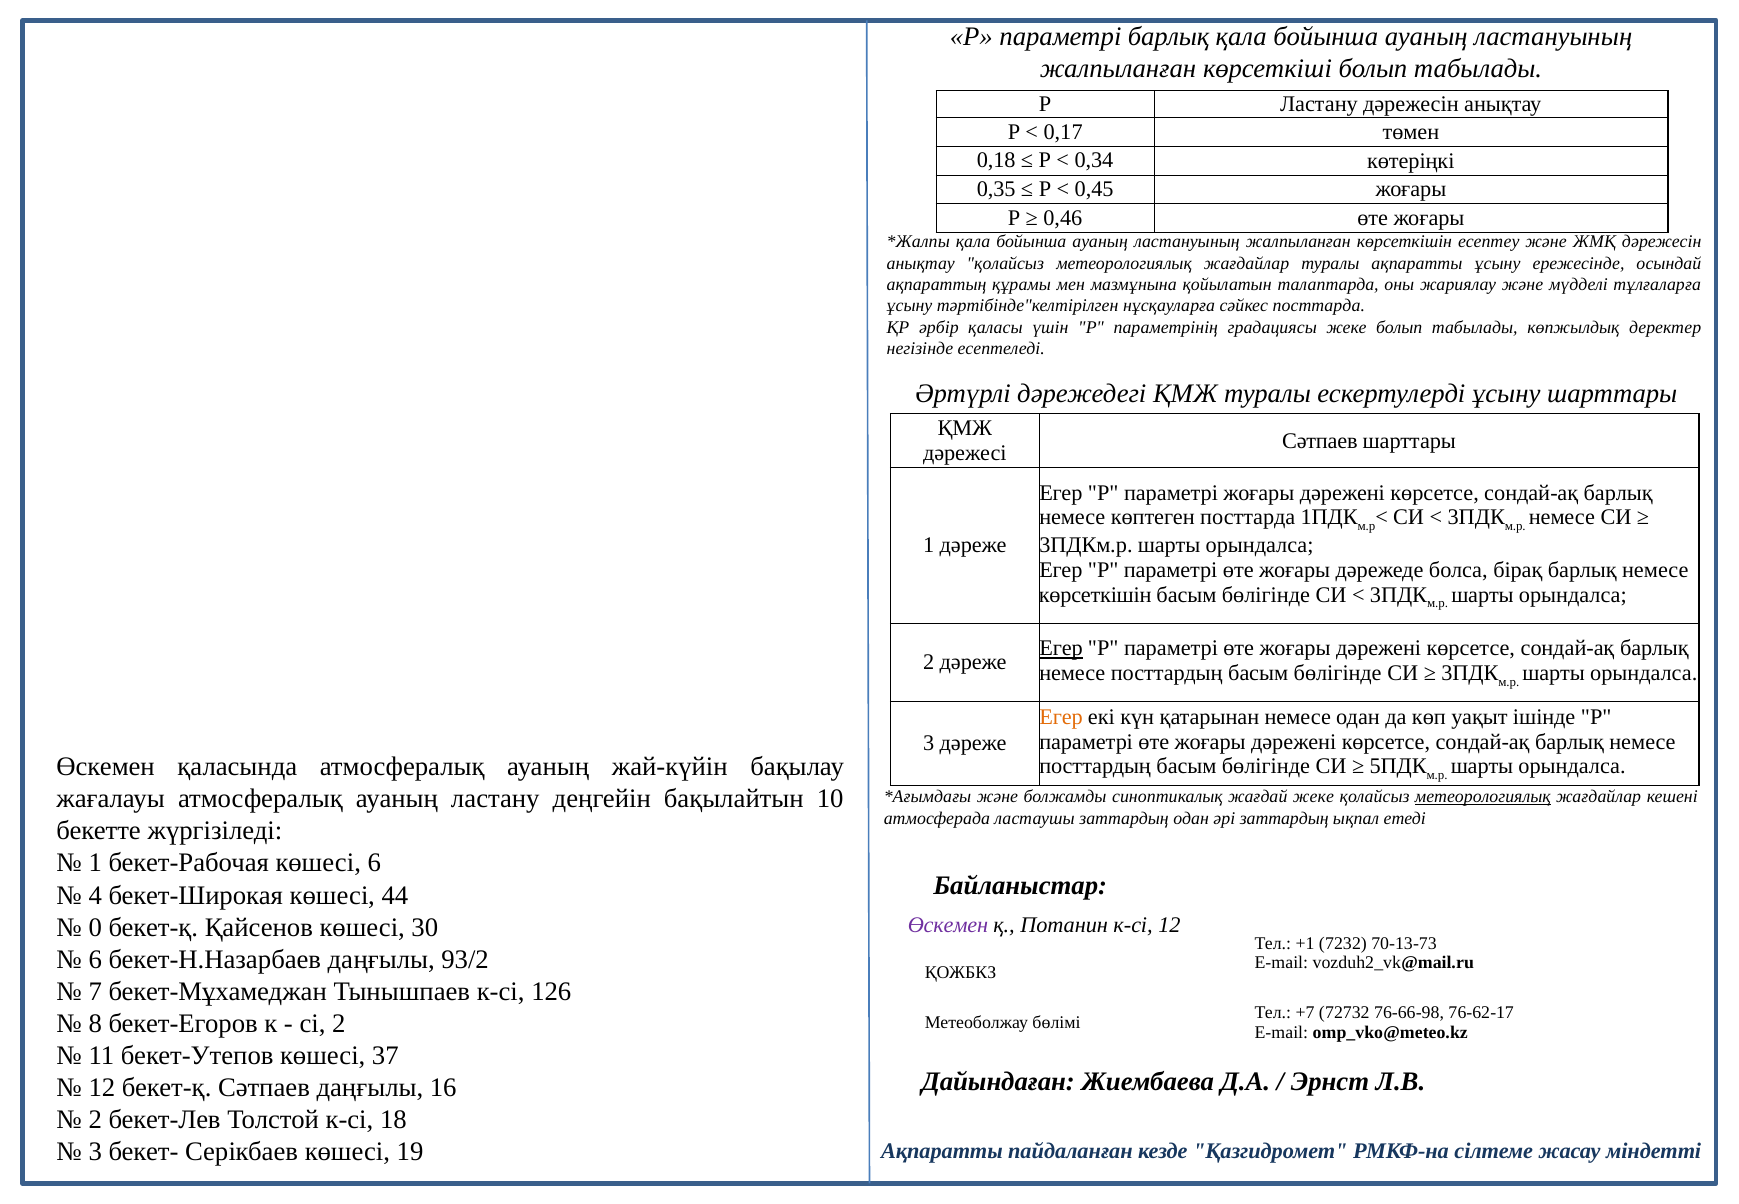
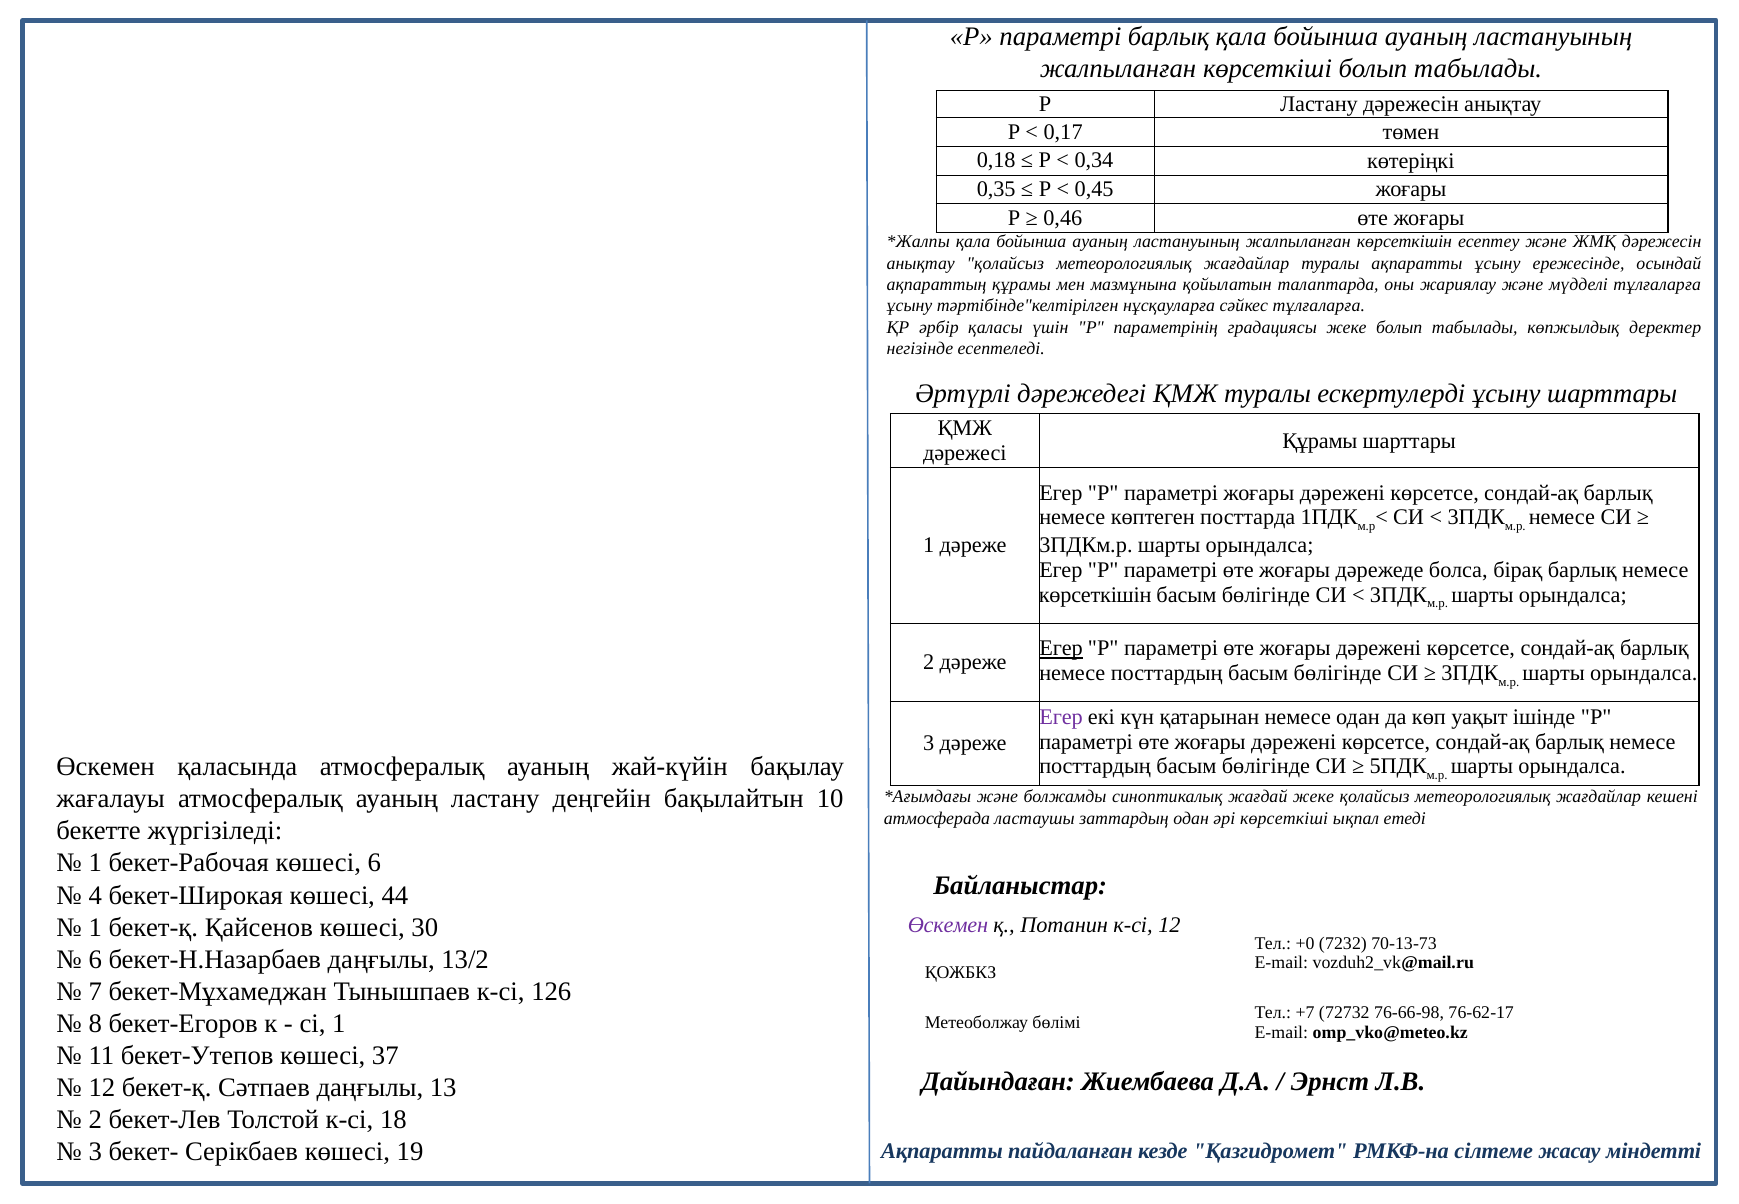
сәйкес посттарда: посттарда -> тұлғаларға (1319, 306)
Сәтпаев: Сәтпаев -> Құрамы (1320, 441)
Егер colour: orange -> purple (1061, 717)
метеорологиялық underline: present -> none (1483, 797)
әрі заттардың: заттардың -> көрсеткіші (1284, 818)
0: 0 -> 1 (95, 927)
+1: +1 -> +0 (1305, 943)
93/2: 93/2 -> 13/2 (465, 959)
сі 2: 2 -> 1 (339, 1024)
16: 16 -> 13 (443, 1088)
